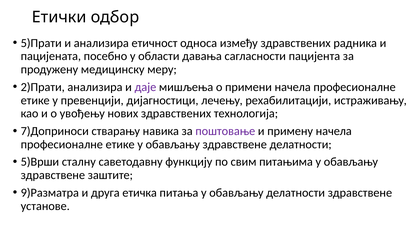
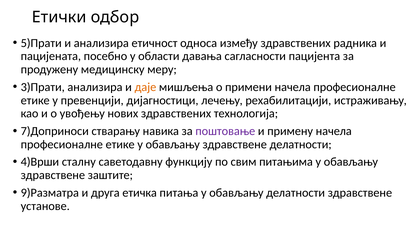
2)Прати: 2)Прати -> 3)Прати (43, 87)
даје colour: purple -> orange (145, 87)
5)Врши: 5)Врши -> 4)Врши (40, 162)
